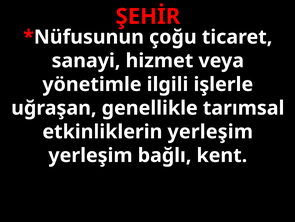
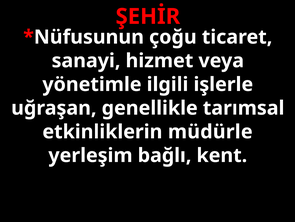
etkinliklerin yerleşim: yerleşim -> müdürle (210, 131)
